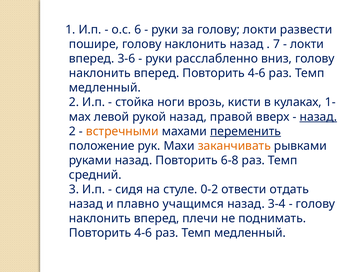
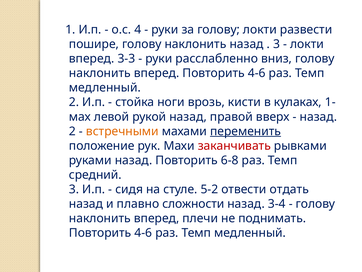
6: 6 -> 4 (138, 30)
7: 7 -> 3 (277, 44)
3-6: 3-6 -> 3-3 (126, 59)
назад underline: present -> none (318, 117)
заканчивать colour: orange -> red (234, 146)
0-2: 0-2 -> 5-2 (209, 189)
учащимся: учащимся -> сложности (193, 203)
